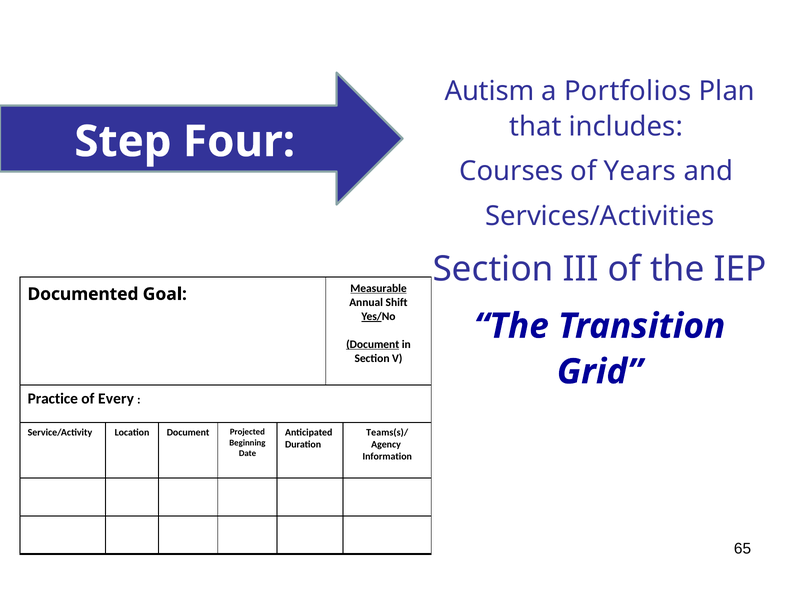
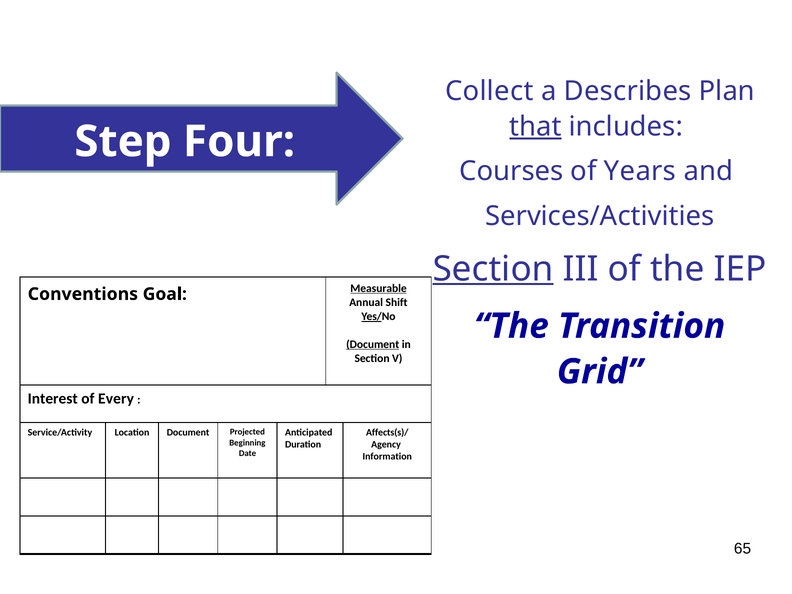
Autism: Autism -> Collect (489, 91)
Portfolios: Portfolios -> Describes (628, 91)
that underline: none -> present (536, 127)
Section underline: none -> present (493, 269)
Documented: Documented -> Conventions (83, 294)
Practice: Practice -> Interest (53, 398)
Teams(s)/: Teams(s)/ -> Affects(s)/ (387, 433)
